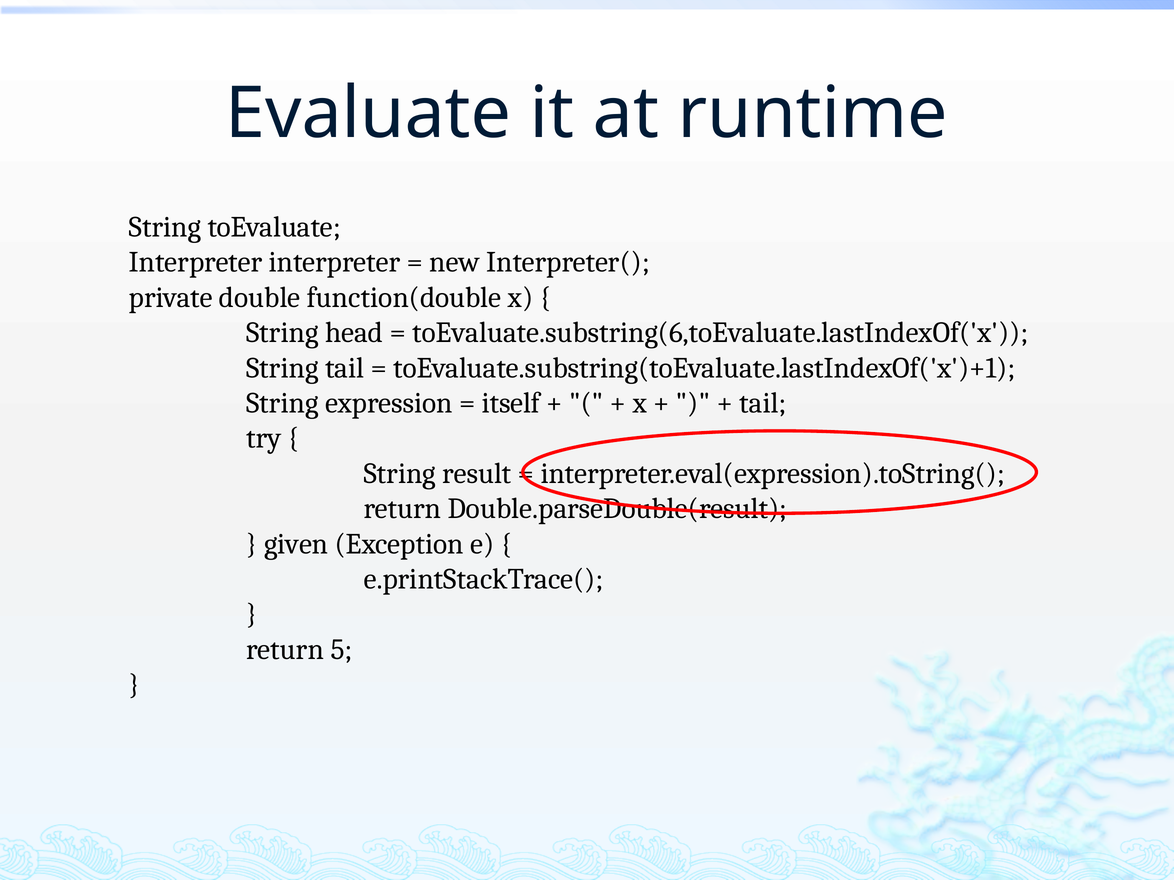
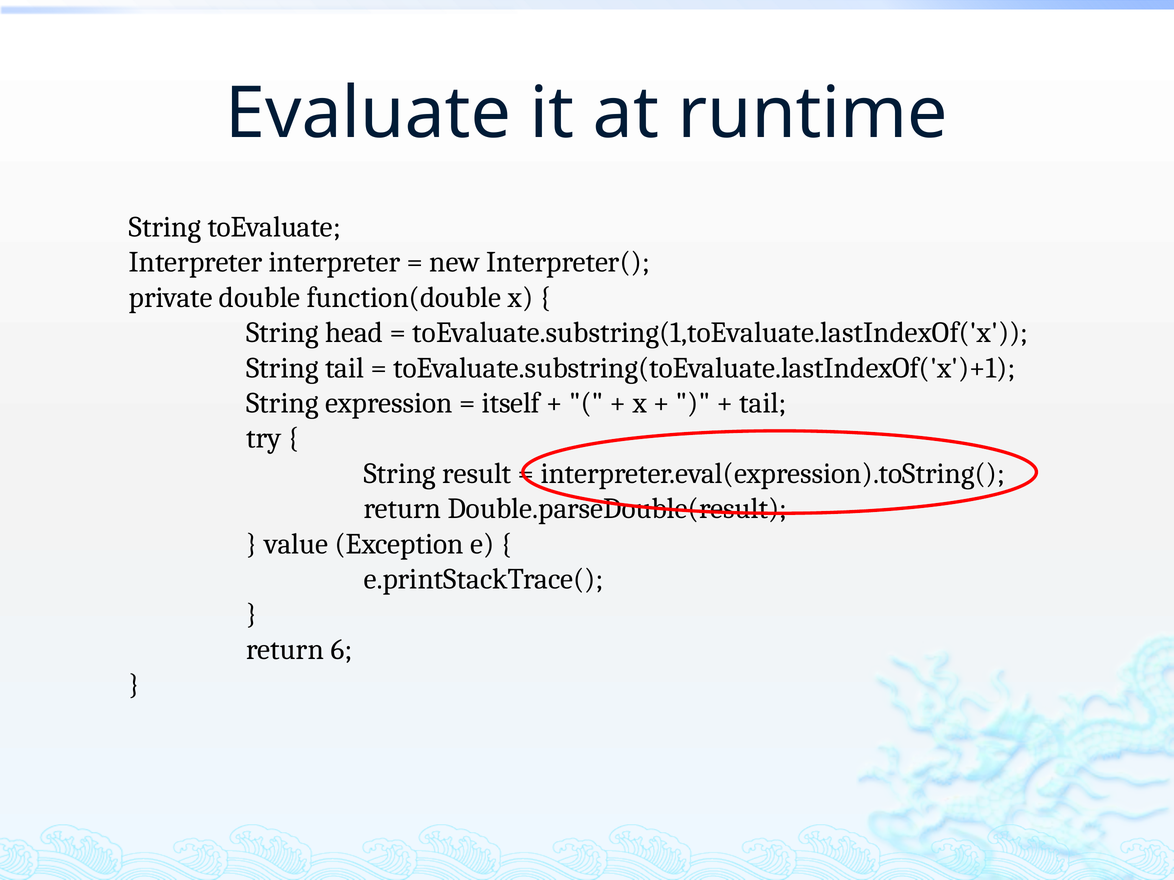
toEvaluate.substring(6,toEvaluate.lastIndexOf('x: toEvaluate.substring(6,toEvaluate.lastIndexOf('x -> toEvaluate.substring(1,toEvaluate.lastIndexOf('x (720, 333)
given: given -> value (296, 544)
5: 5 -> 6 (342, 650)
